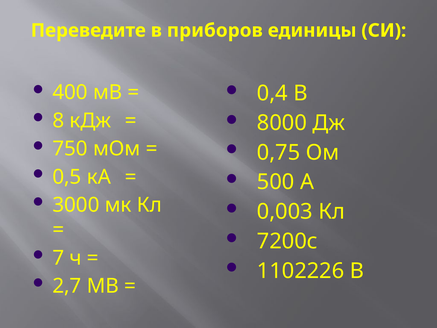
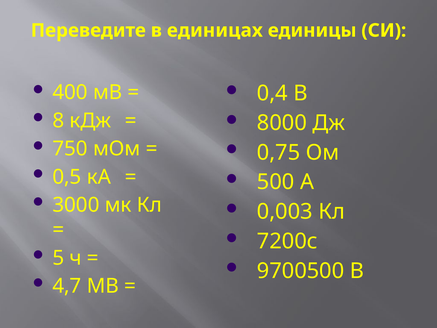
приборов: приборов -> единицах (215, 30)
7: 7 -> 5 (58, 258)
1102226: 1102226 -> 9700500 (301, 271)
2,7: 2,7 -> 4,7 (67, 286)
